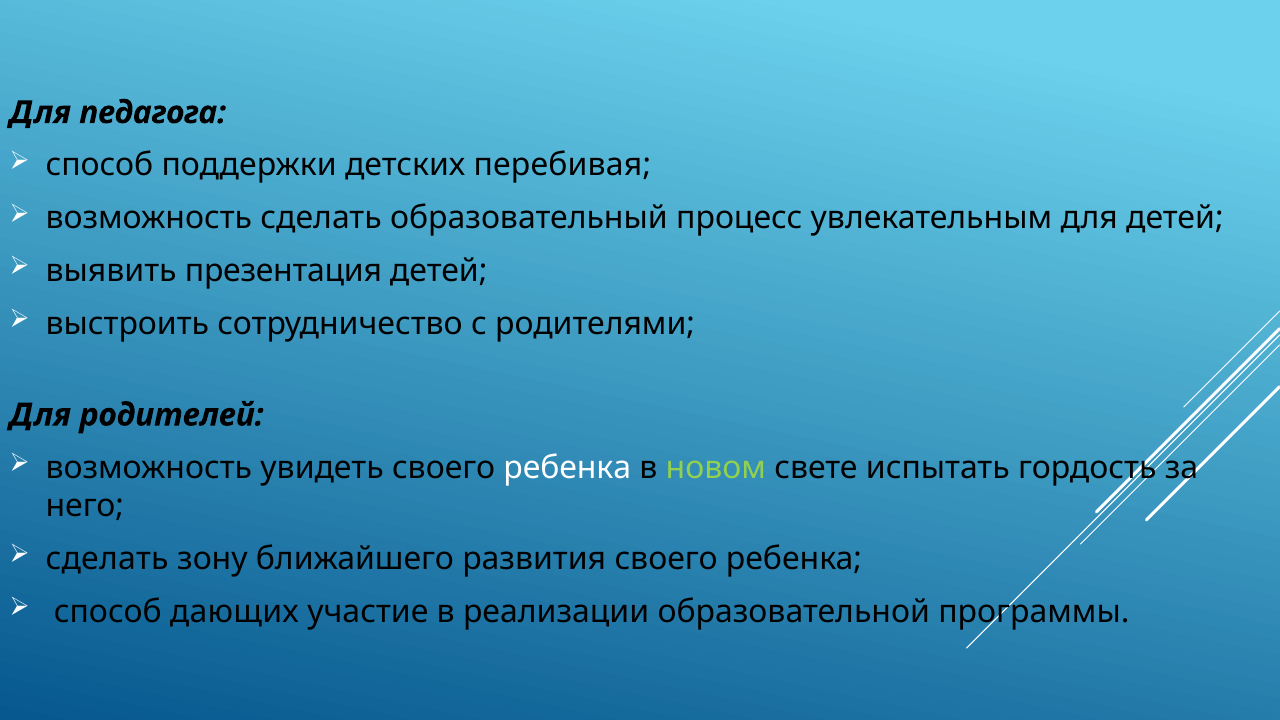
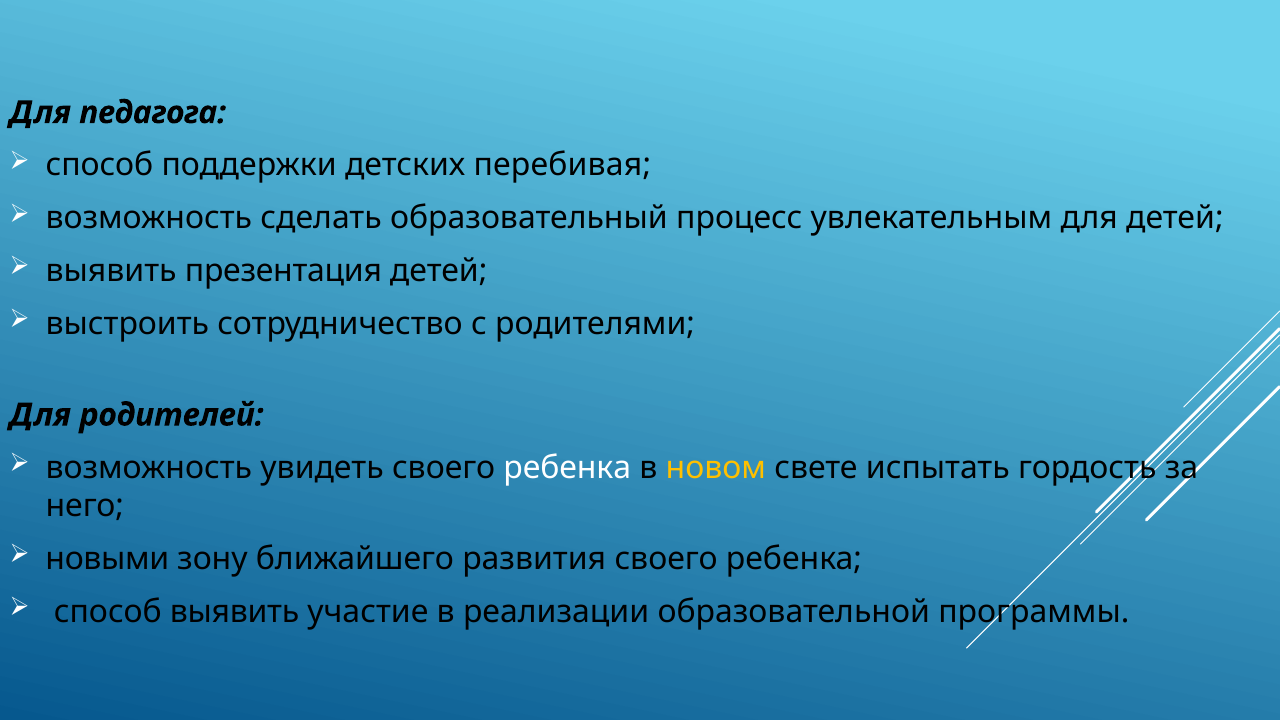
новом colour: light green -> yellow (716, 468)
сделать: сделать -> новыми (107, 559)
способ дающих: дающих -> выявить (235, 612)
